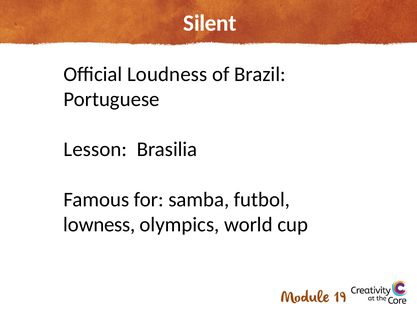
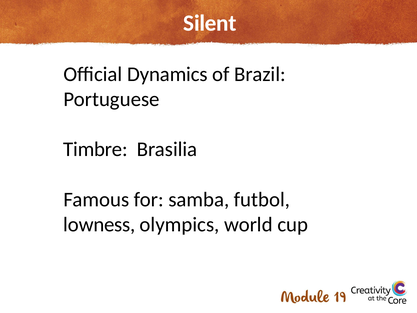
Loudness: Loudness -> Dynamics (167, 74)
Lesson: Lesson -> Timbre (95, 149)
